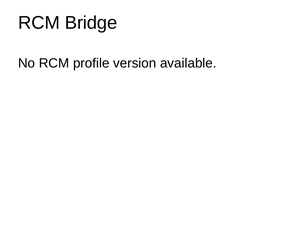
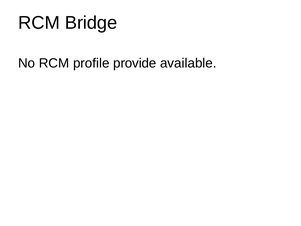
version: version -> provide (135, 63)
